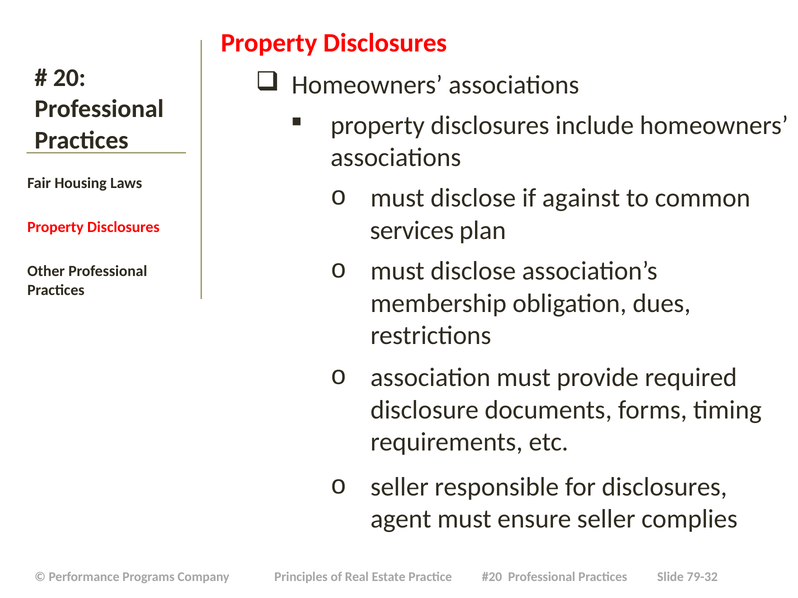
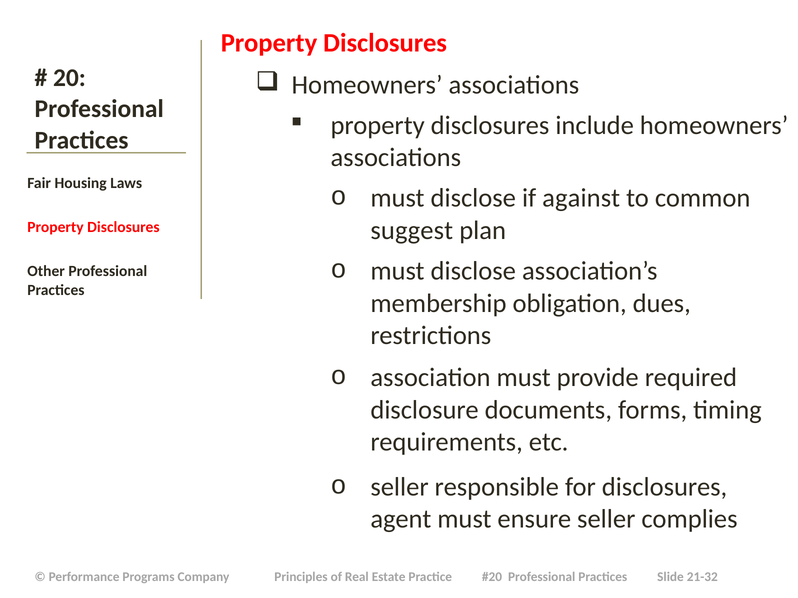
services: services -> suggest (412, 231)
79-32: 79-32 -> 21-32 (702, 577)
